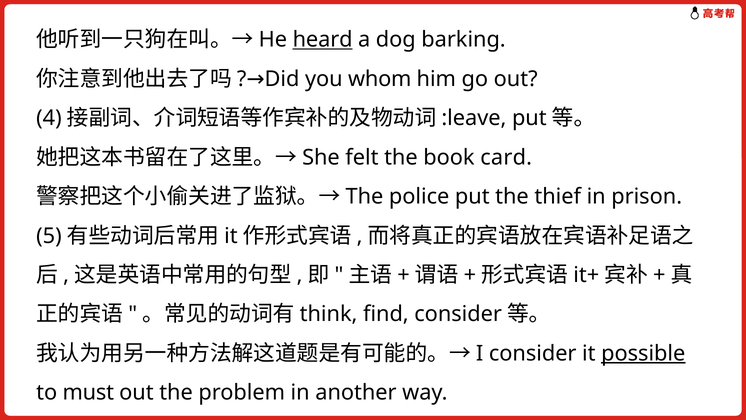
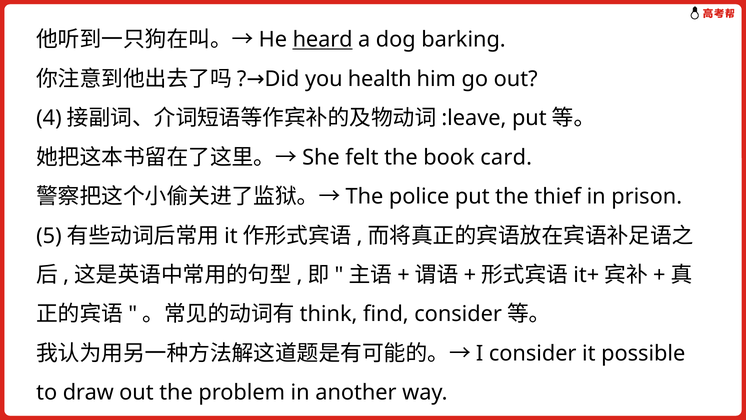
whom: whom -> health (380, 79)
possible underline: present -> none (643, 353)
must: must -> draw (88, 392)
